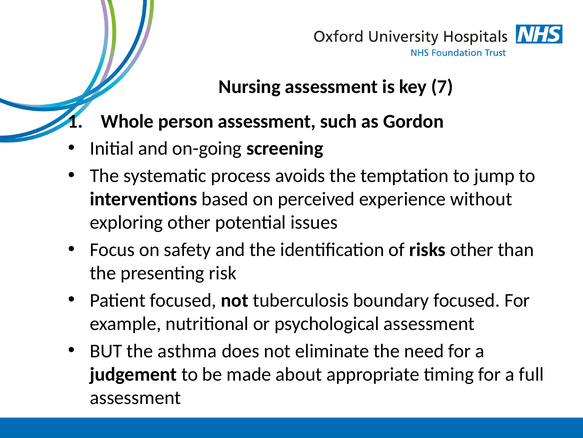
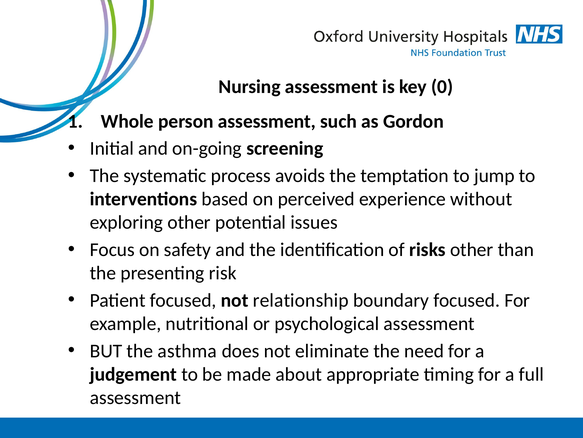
7: 7 -> 0 (442, 87)
tuberculosis: tuberculosis -> relationship (301, 300)
